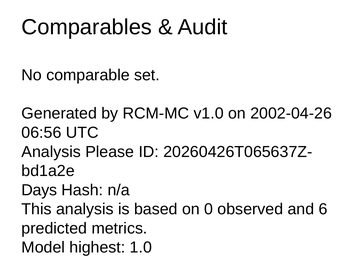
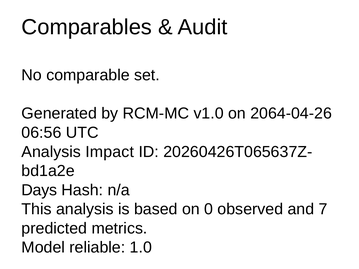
2002-04-26: 2002-04-26 -> 2064-04-26 (291, 114)
Please: Please -> Impact (110, 152)
6: 6 -> 7 (323, 209)
highest: highest -> reliable (97, 248)
